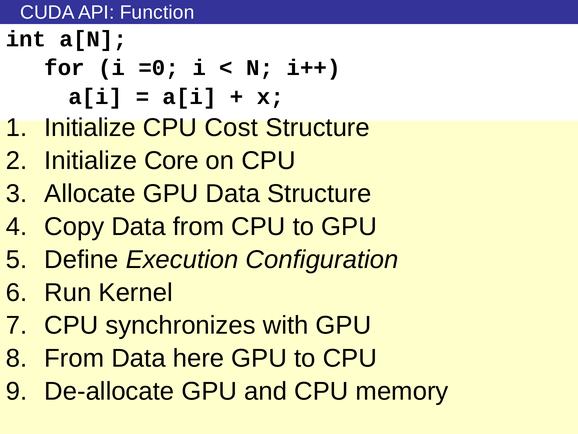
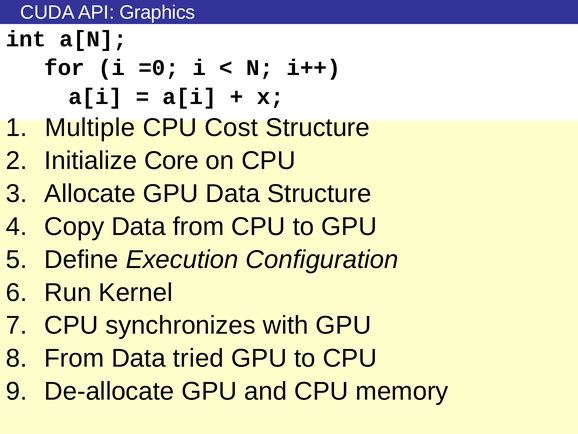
Function: Function -> Graphics (157, 12)
Initialize: Initialize -> Multiple (90, 128)
here: here -> tried (198, 358)
